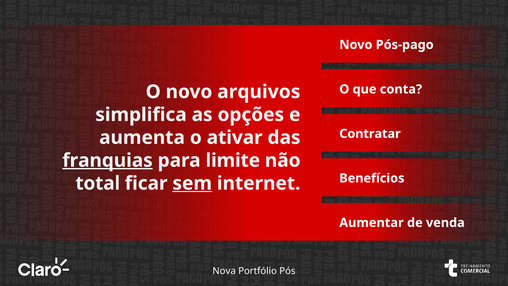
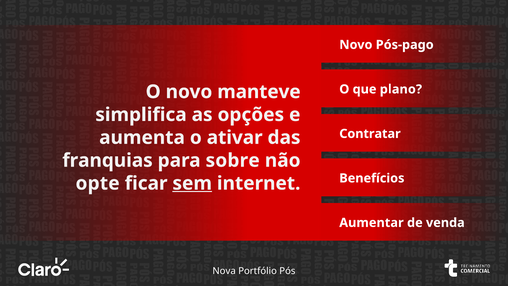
conta: conta -> plano (401, 89)
arquivos: arquivos -> manteve (259, 92)
franquias underline: present -> none (108, 160)
limite: limite -> sobre (233, 160)
total: total -> opte (98, 183)
